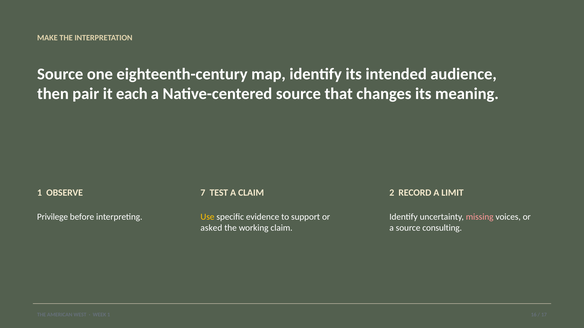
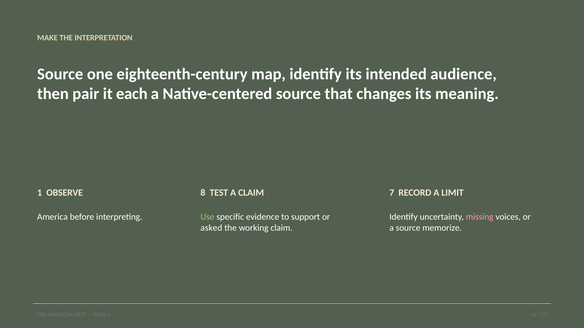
7: 7 -> 8 (203, 193)
2: 2 -> 7 (392, 193)
Privilege: Privilege -> America (52, 217)
Use colour: yellow -> light green (207, 217)
consulting: consulting -> memorize (442, 228)
